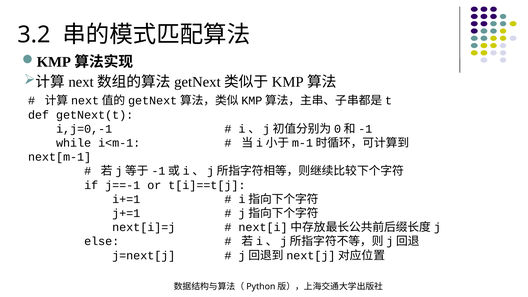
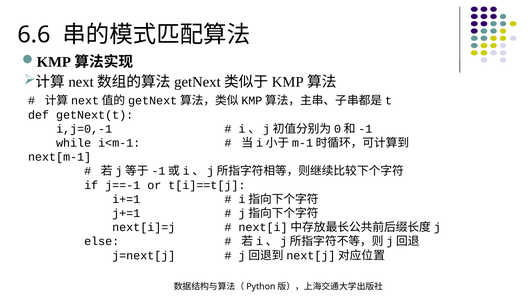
3.2: 3.2 -> 6.6 (34, 35)
